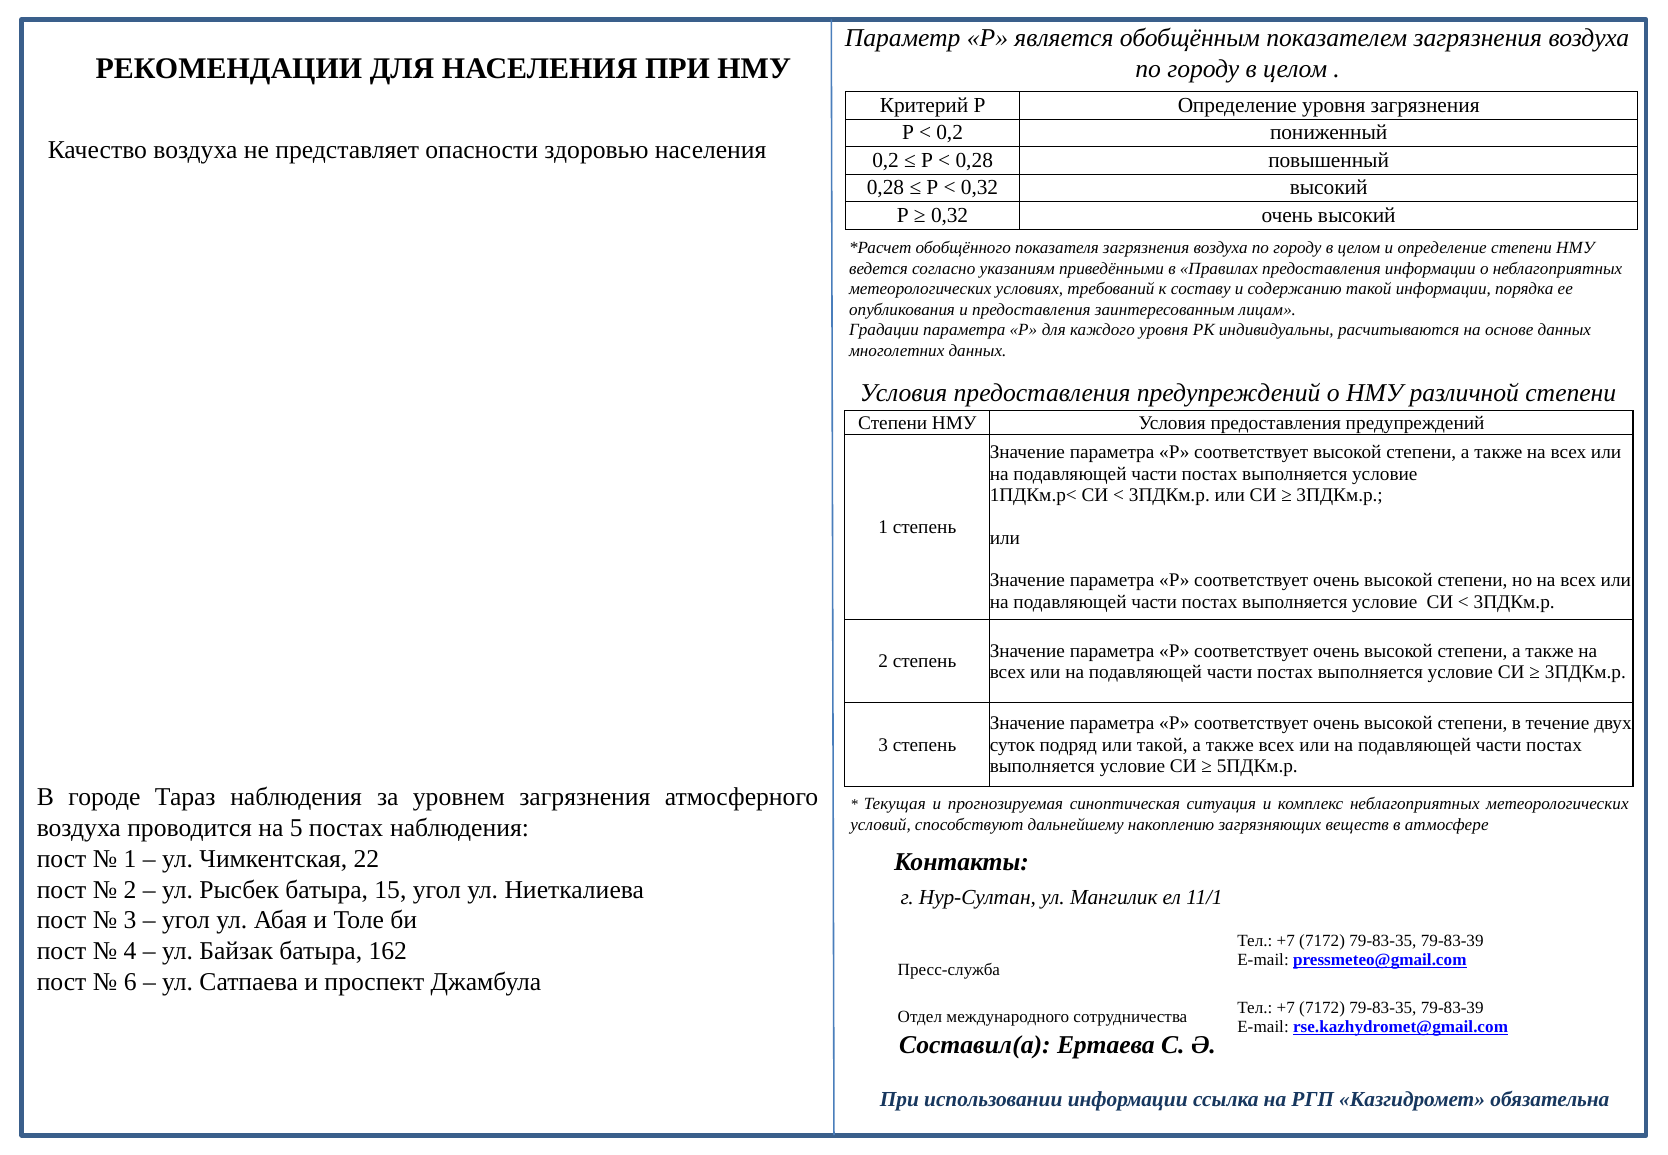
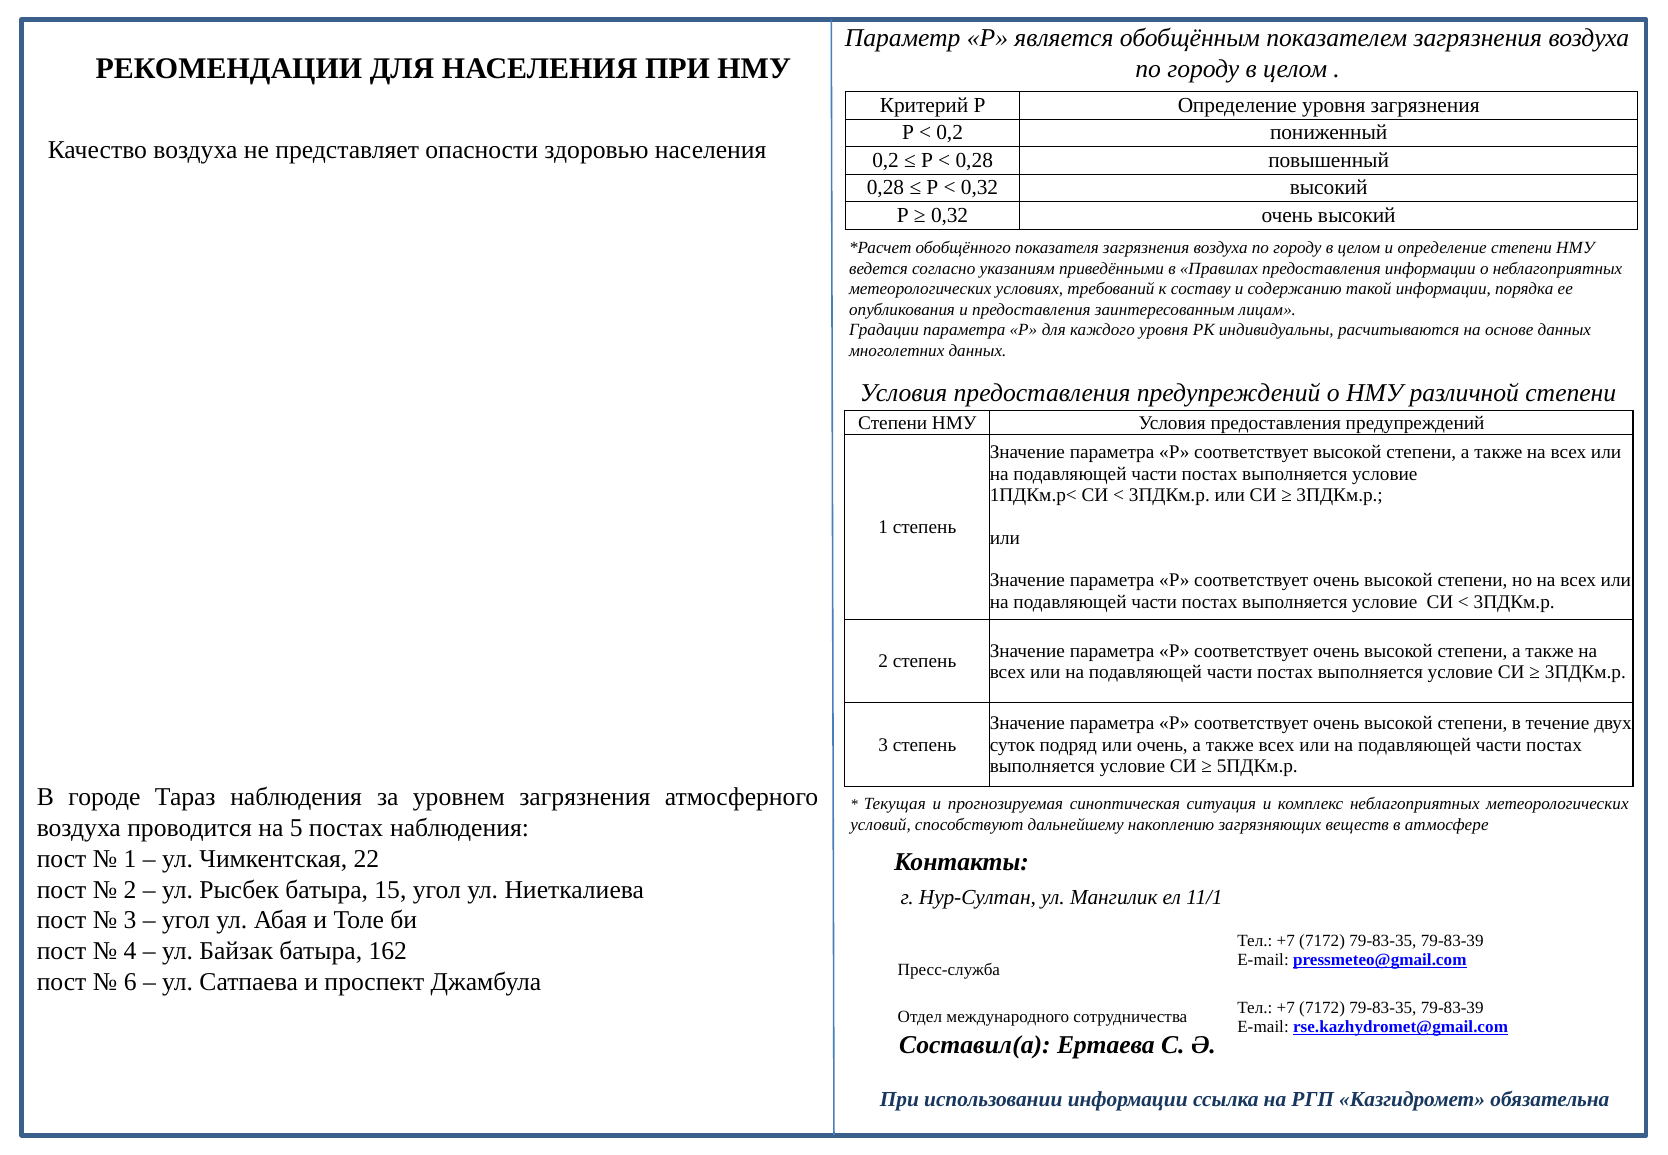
или такой: такой -> очень (1162, 745)
